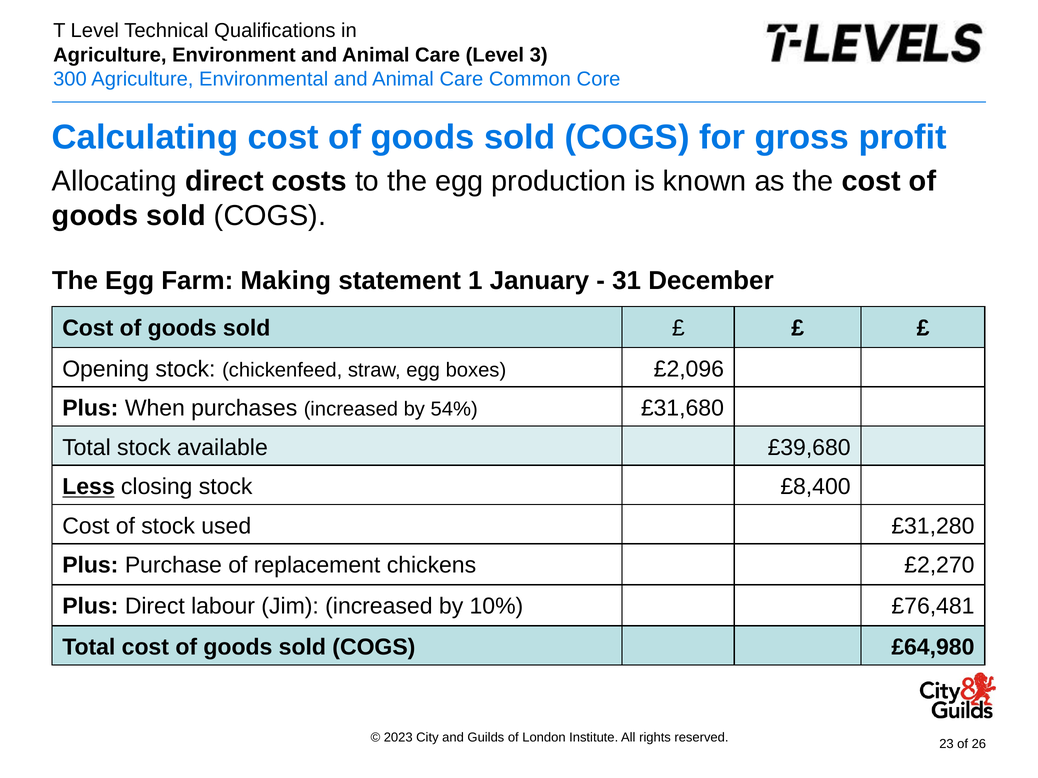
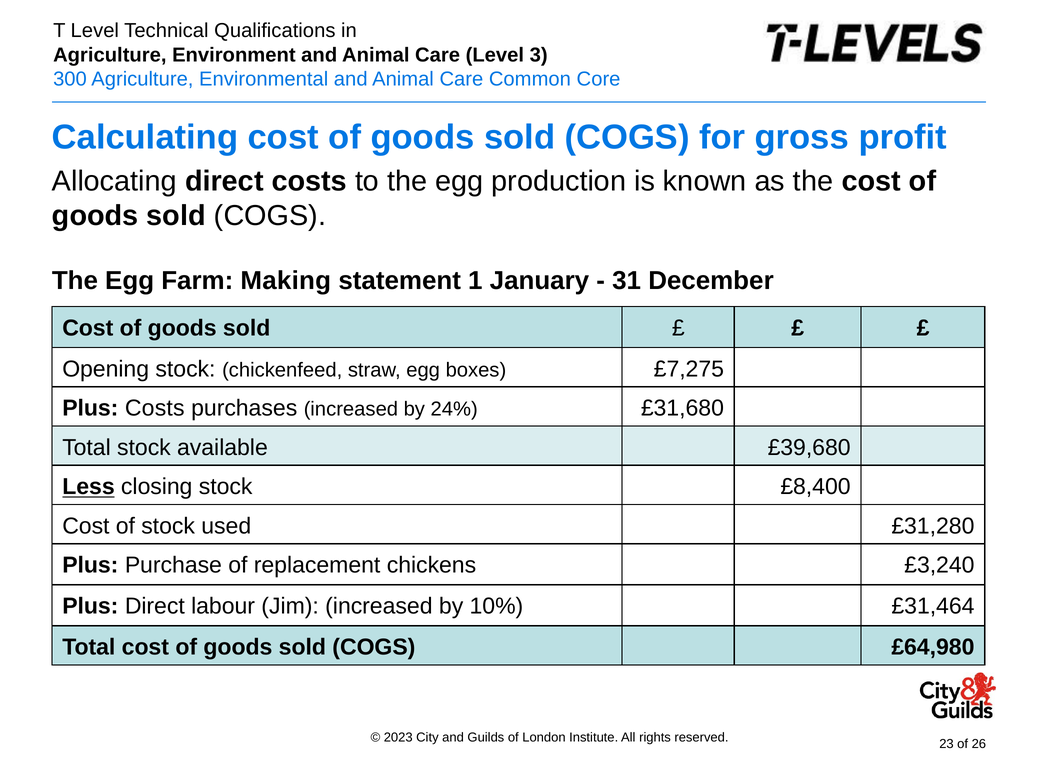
£2,096: £2,096 -> £7,275 (689, 369)
Plus When: When -> Costs (155, 408)
54%: 54% -> 24% (454, 409)
£2,270: £2,270 -> £3,240 (939, 566)
£76,481: £76,481 -> £31,464 (933, 607)
